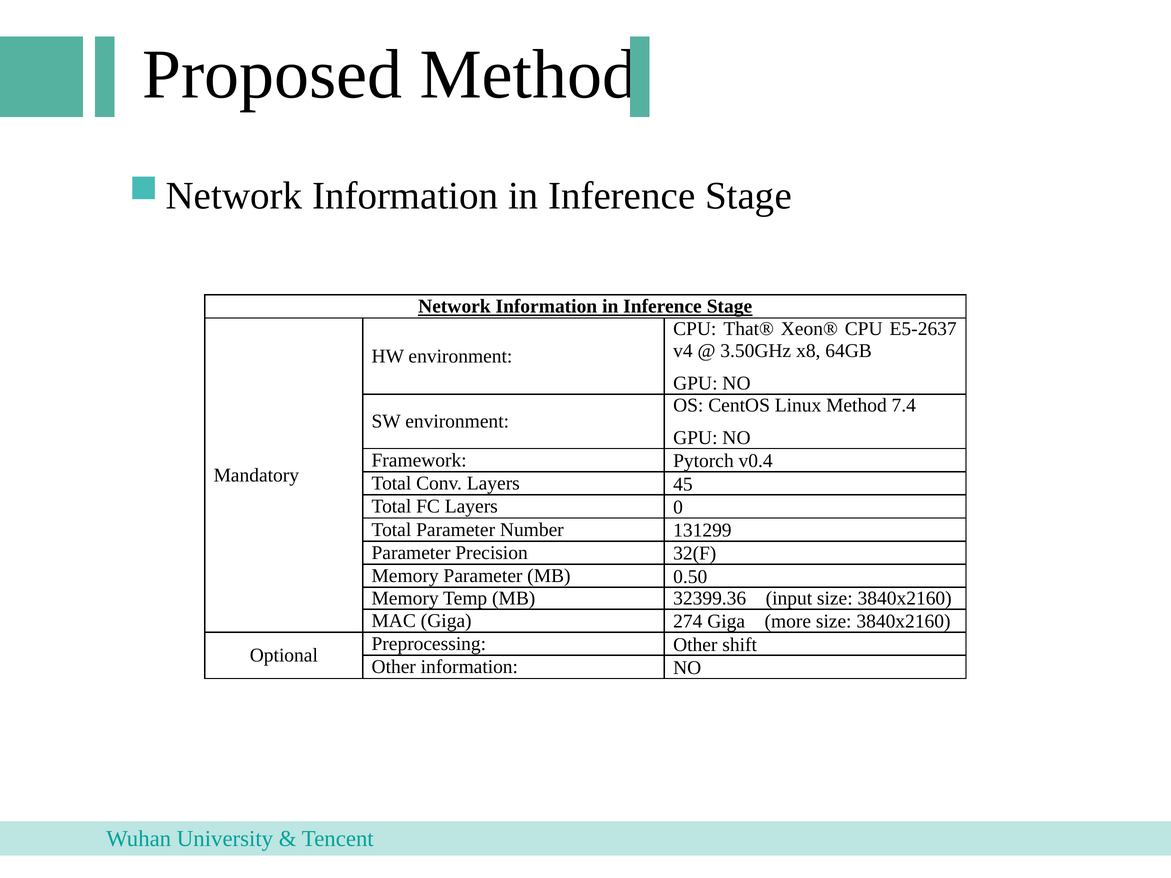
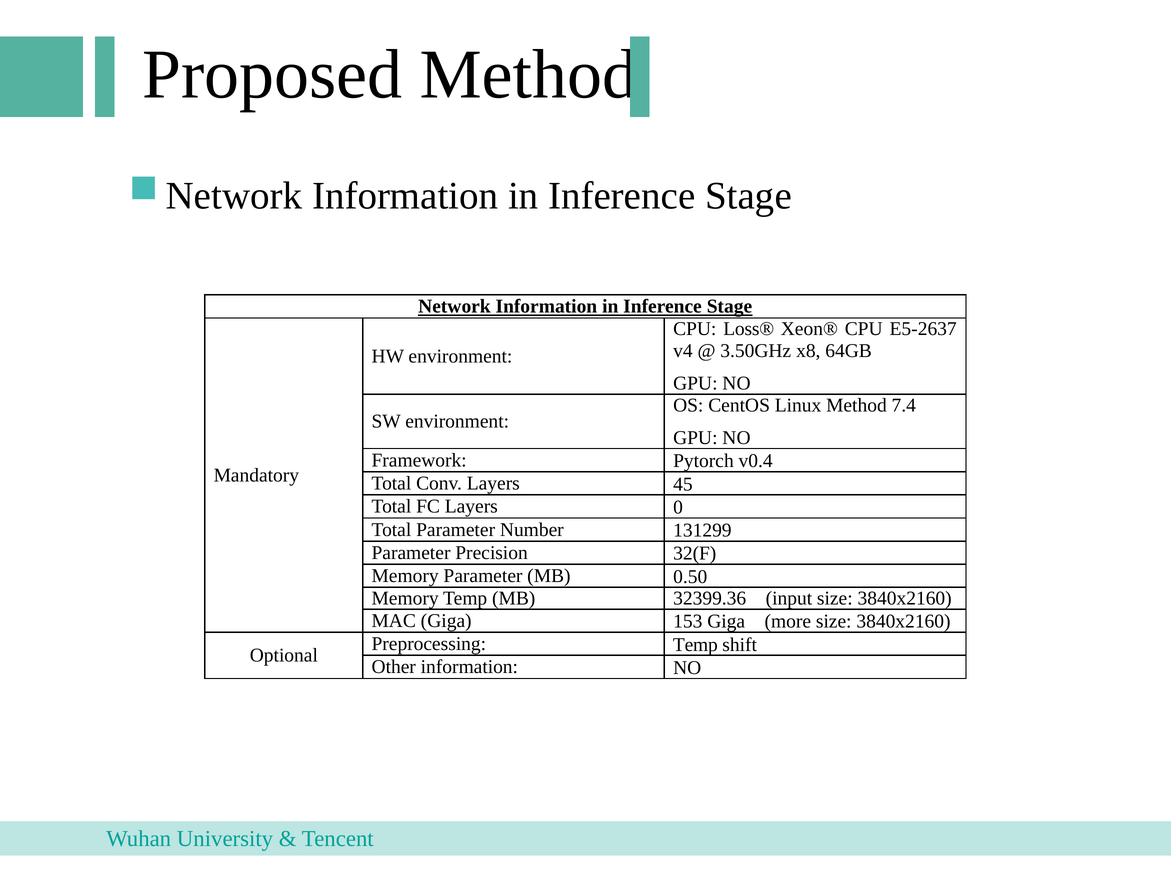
That®: That® -> Loss® (749, 329)
274: 274 -> 153 (688, 622)
Preprocessing Other: Other -> Temp (695, 645)
